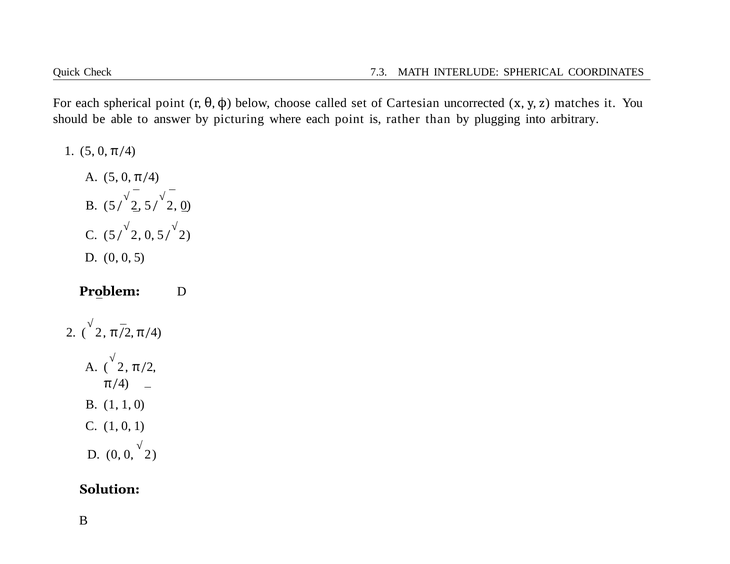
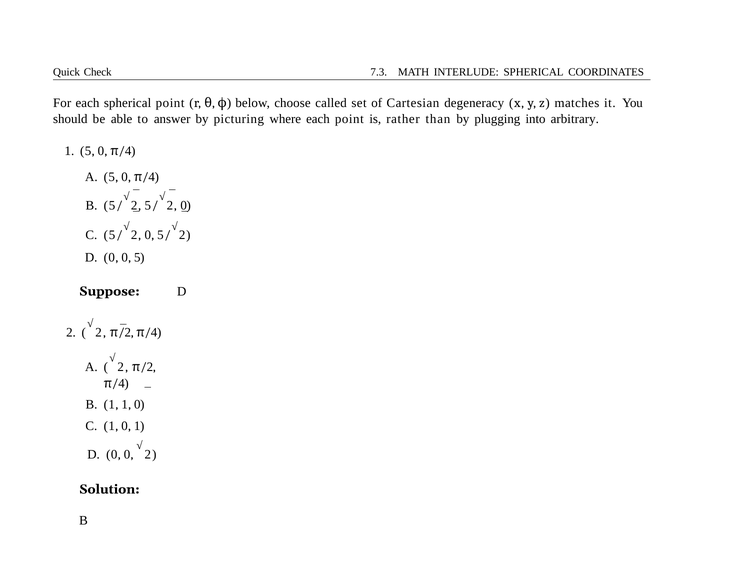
uncorrected: uncorrected -> degeneracy (474, 103)
Problem: Problem -> Suppose (110, 291)
